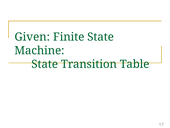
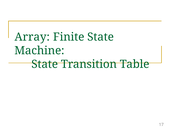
Given: Given -> Array (32, 37)
